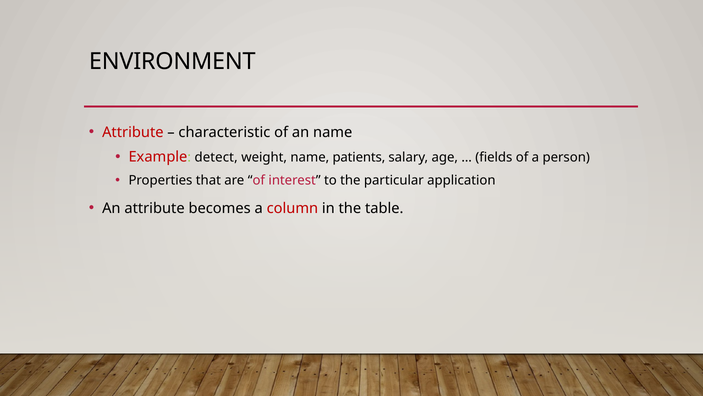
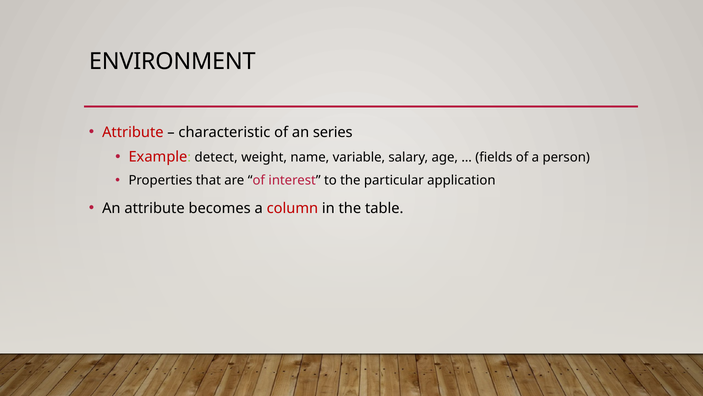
an name: name -> series (333, 132)
patients: patients -> variable (359, 157)
